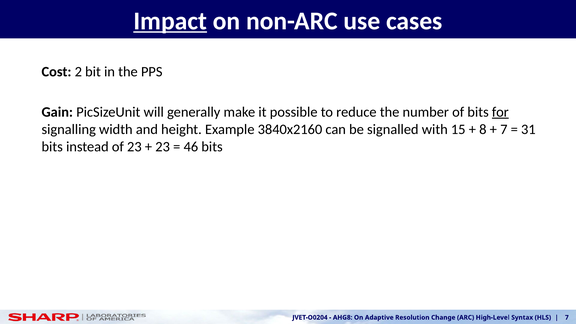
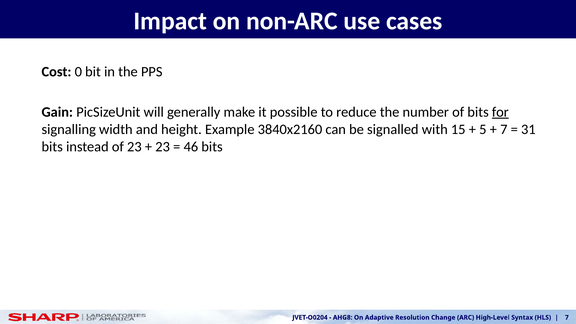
Impact underline: present -> none (170, 21)
2: 2 -> 0 (78, 72)
8: 8 -> 5 (483, 129)
